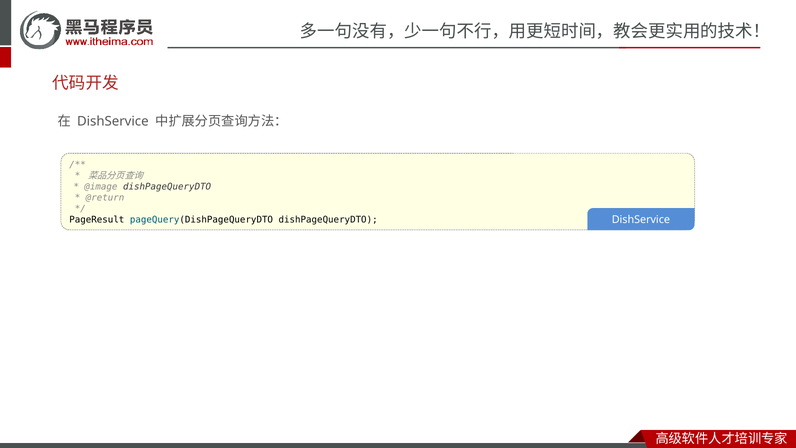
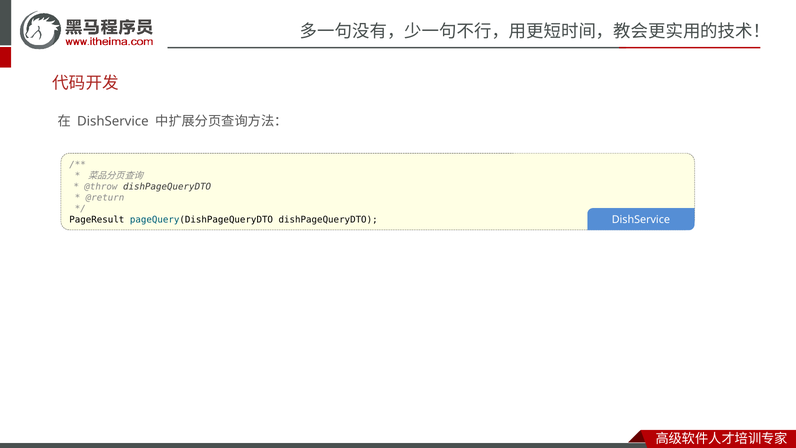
@image: @image -> @throw (101, 187)
